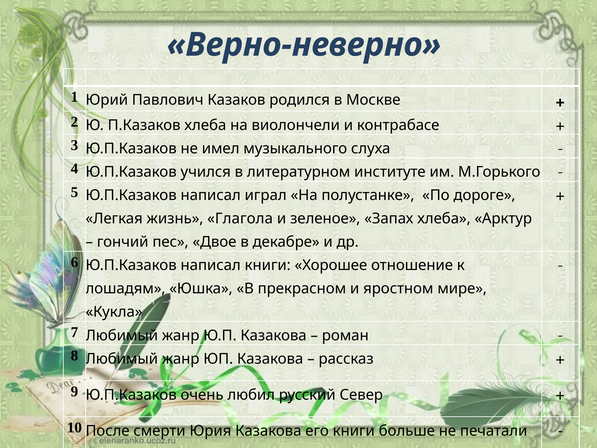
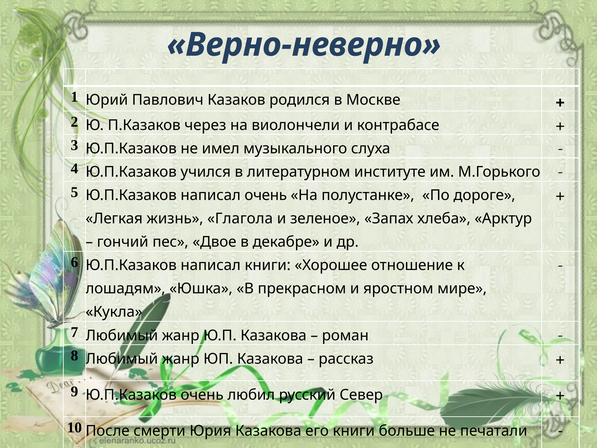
П.Казаков хлеба: хлеба -> через (205, 125)
написал играл: играл -> очень (266, 195)
